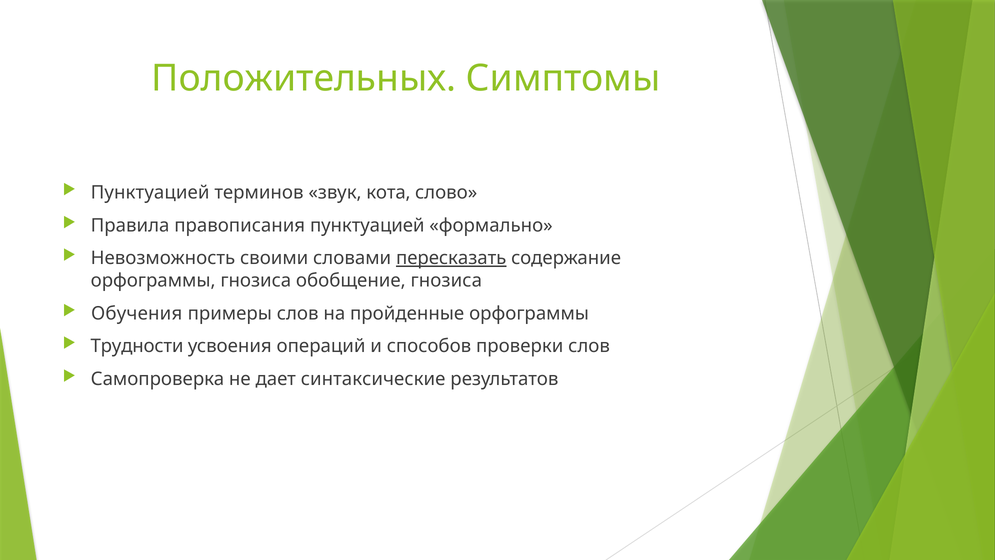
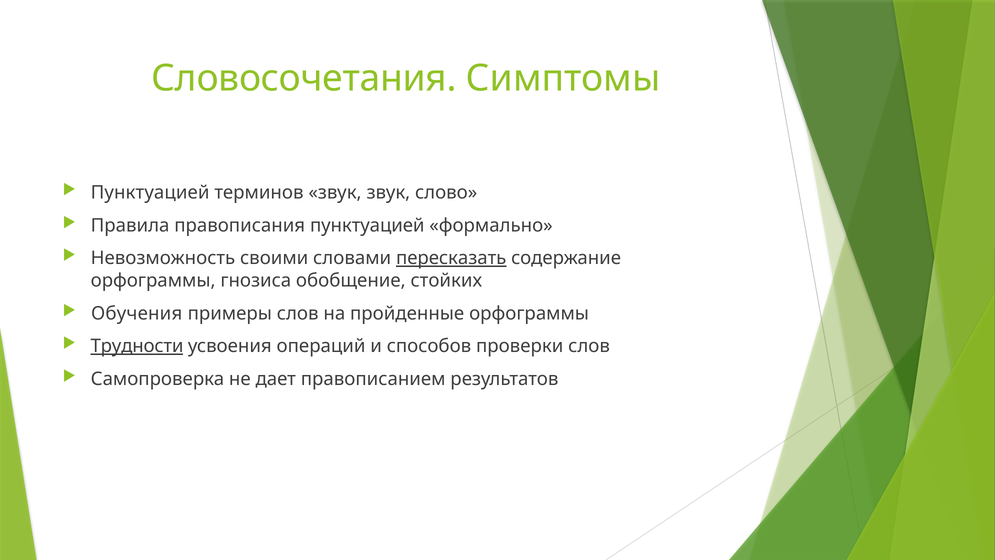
Положительных: Положительных -> Словосочетания (304, 78)
звук кота: кота -> звук (388, 193)
обобщение гнозиса: гнозиса -> стойких (446, 280)
Трудности underline: none -> present (137, 346)
синтаксические: синтаксические -> правописанием (373, 379)
